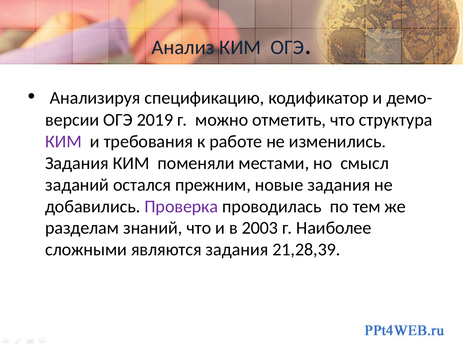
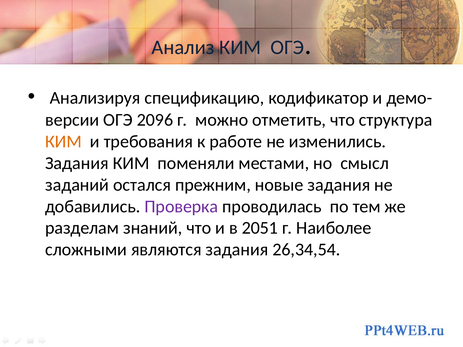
2019: 2019 -> 2096 (155, 120)
КИМ colour: purple -> orange (63, 142)
2003: 2003 -> 2051 (260, 228)
21,28,39: 21,28,39 -> 26,34,54 (306, 250)
